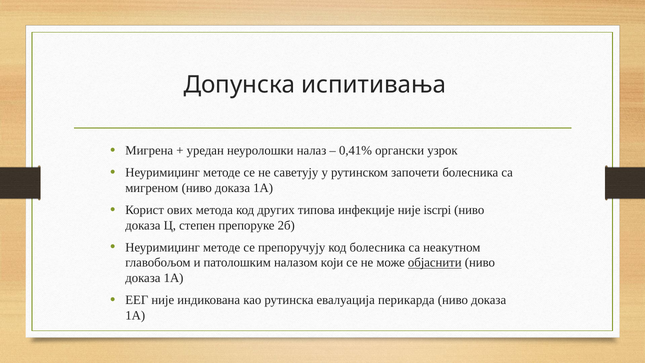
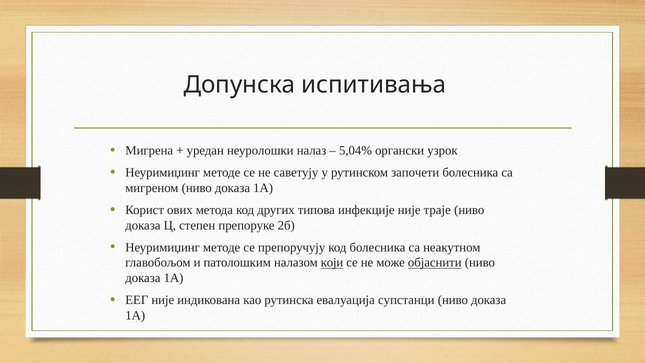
0,41%: 0,41% -> 5,04% (356, 150)
iscrpi: iscrpi -> траје (437, 210)
који underline: none -> present (332, 263)
перикарда: перикарда -> супстанци (406, 300)
